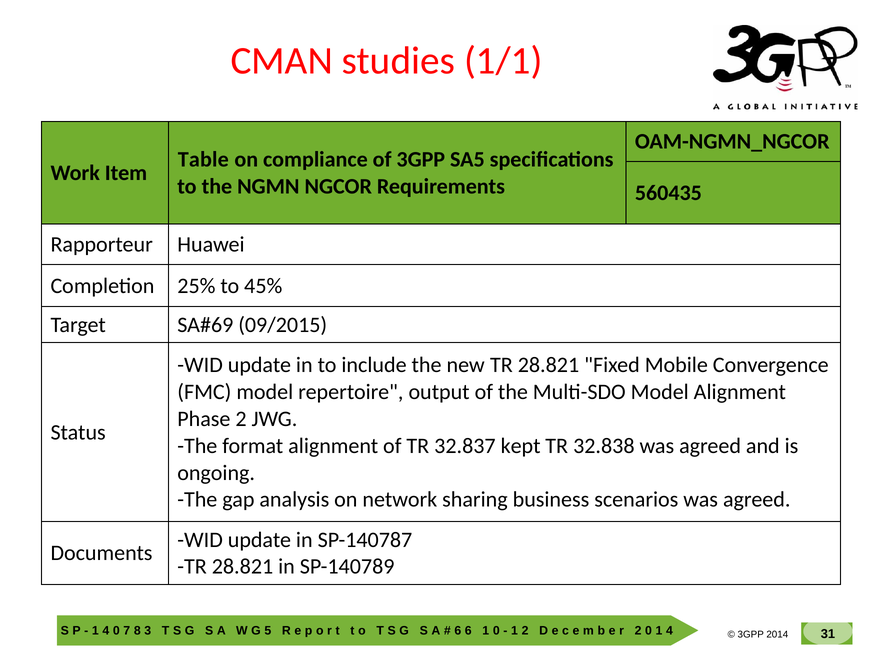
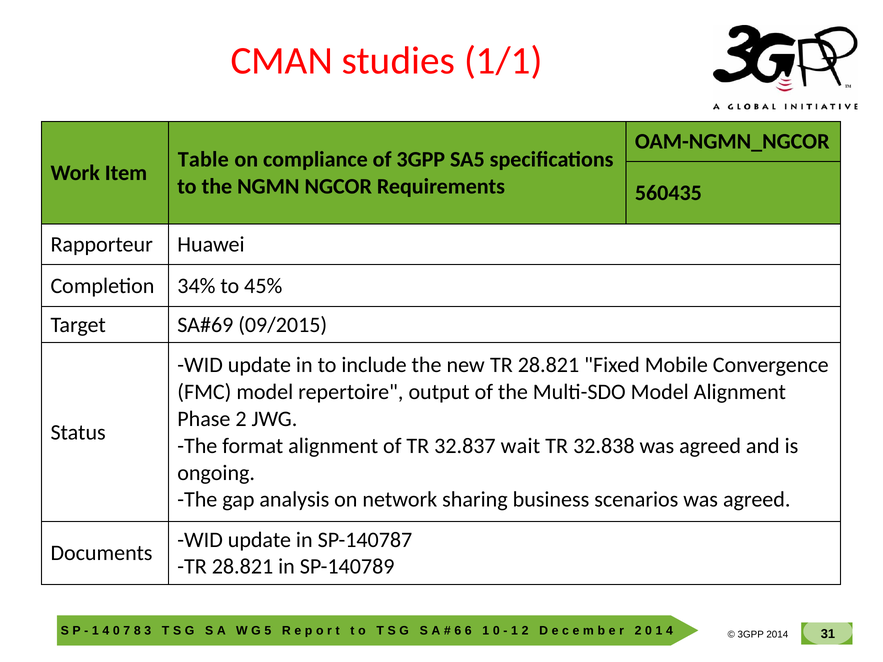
25%: 25% -> 34% (196, 286)
kept: kept -> wait (520, 446)
